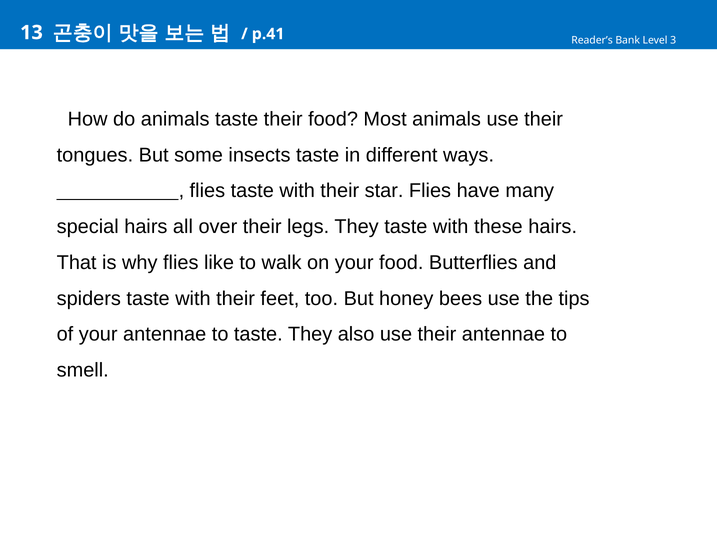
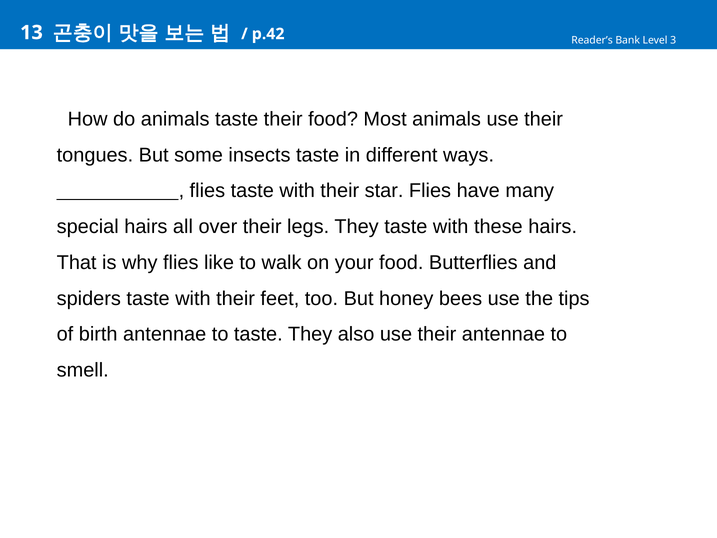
p.41: p.41 -> p.42 (268, 34)
of your: your -> birth (98, 334)
